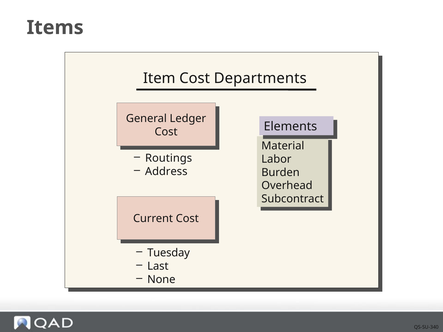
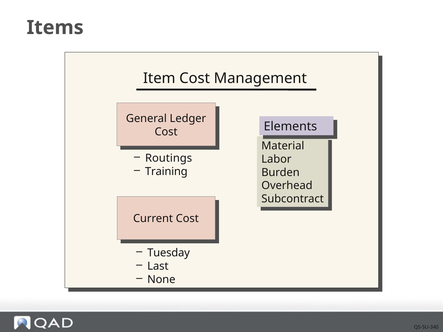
Departments: Departments -> Management (260, 79)
Address: Address -> Training (166, 172)
